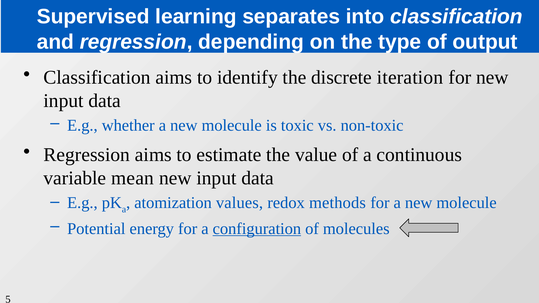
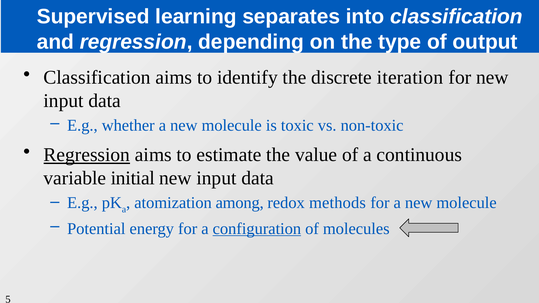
Regression underline: none -> present (87, 155)
mean: mean -> initial (133, 178)
values: values -> among (240, 203)
